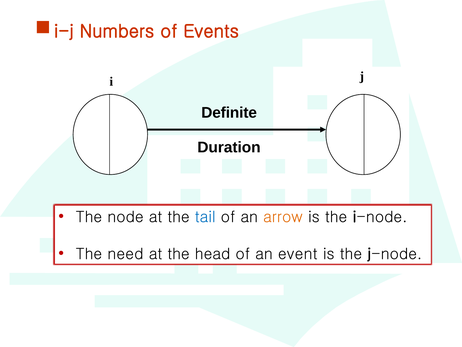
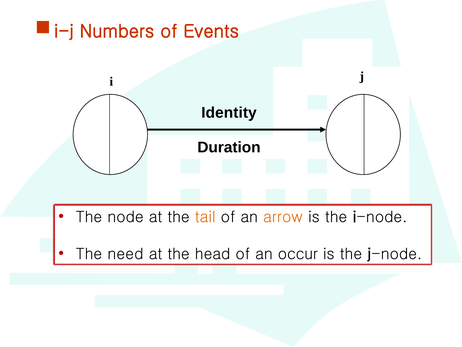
Definite: Definite -> Identity (229, 113)
tail colour: blue -> orange (205, 217)
event: event -> occur (298, 254)
